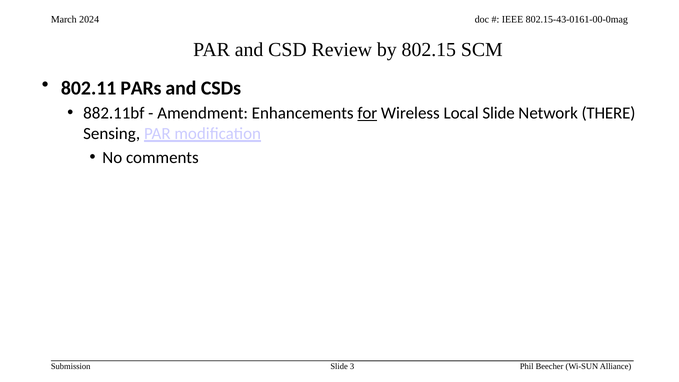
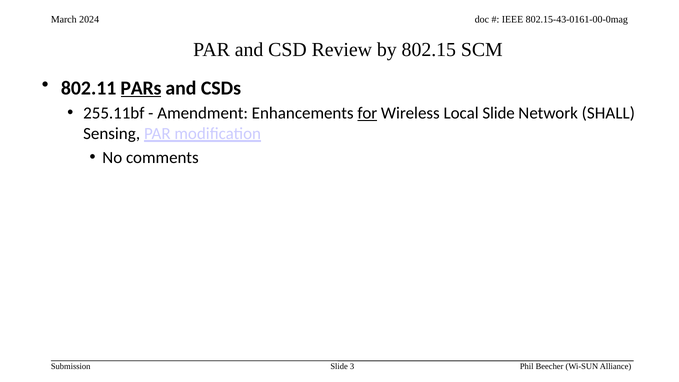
PARs underline: none -> present (141, 88)
882.11bf: 882.11bf -> 255.11bf (114, 113)
THERE: THERE -> SHALL (608, 113)
